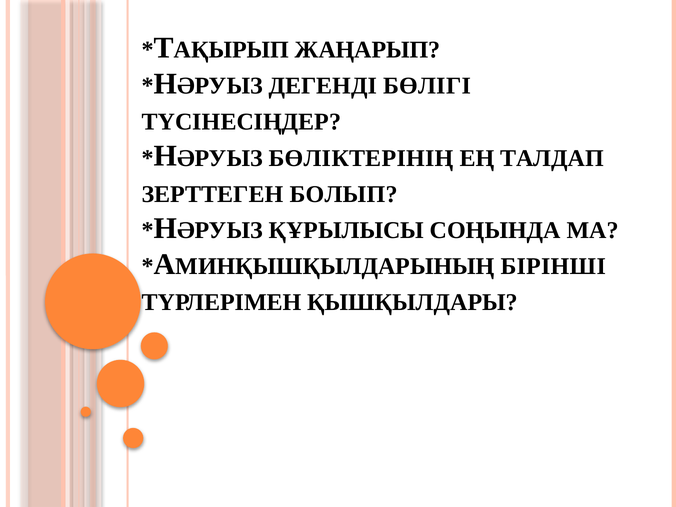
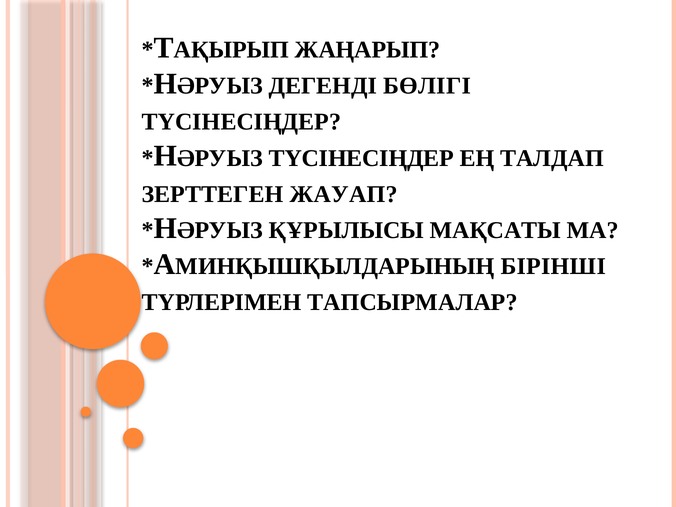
БӨЛІКТЕРІНІҢ: БӨЛІКТЕРІНІҢ -> ТҮСІНЕСІҢДЕР (361, 158)
БОЛЫП: БОЛЫП -> ЖАУАП (344, 194)
СОҢЫНДА: СОҢЫНДА -> МАҚСАТЫ (495, 230)
ҚЫШҚЫЛДАРЫ: ҚЫШҚЫЛДАРЫ -> ТАПСЫРМАЛАР (413, 302)
